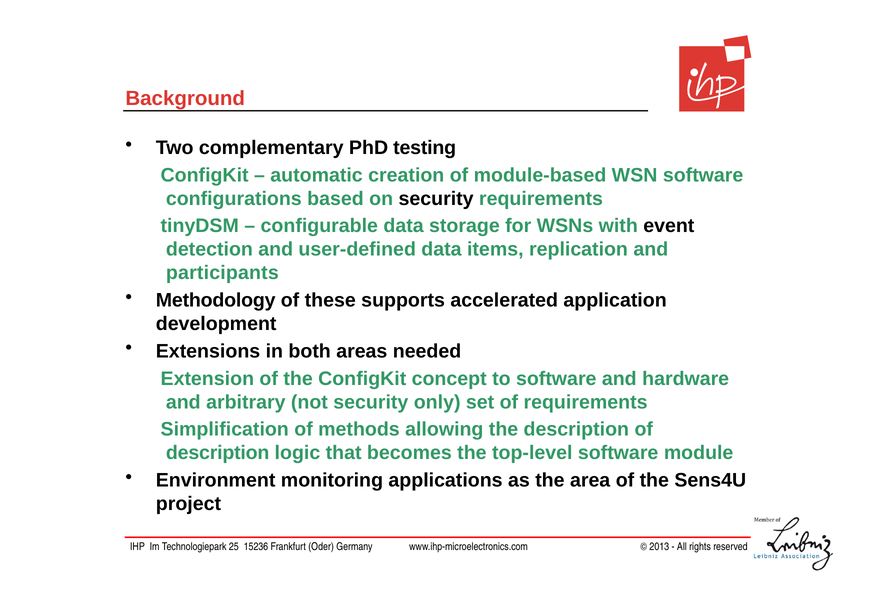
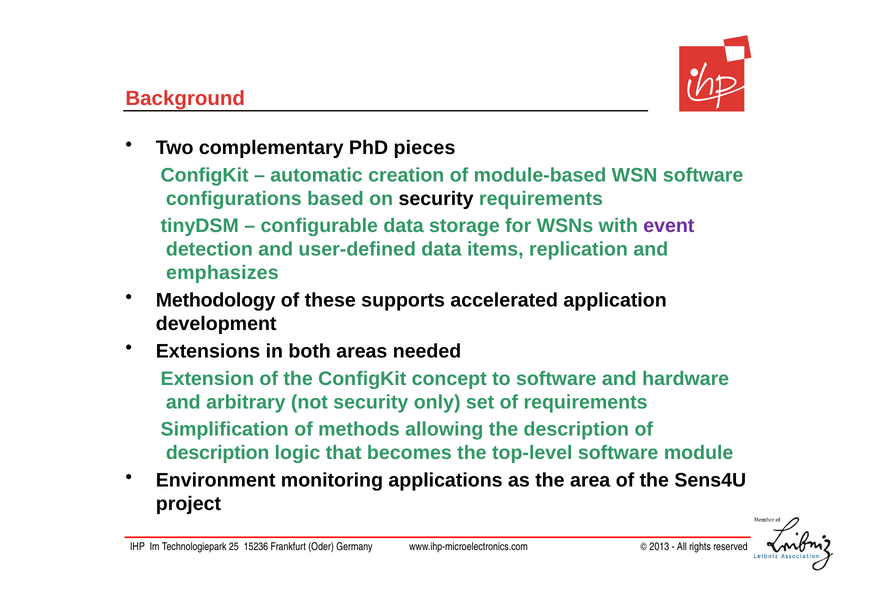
testing: testing -> pieces (425, 148)
event colour: black -> purple (669, 226)
participants: participants -> emphasizes (222, 273)
